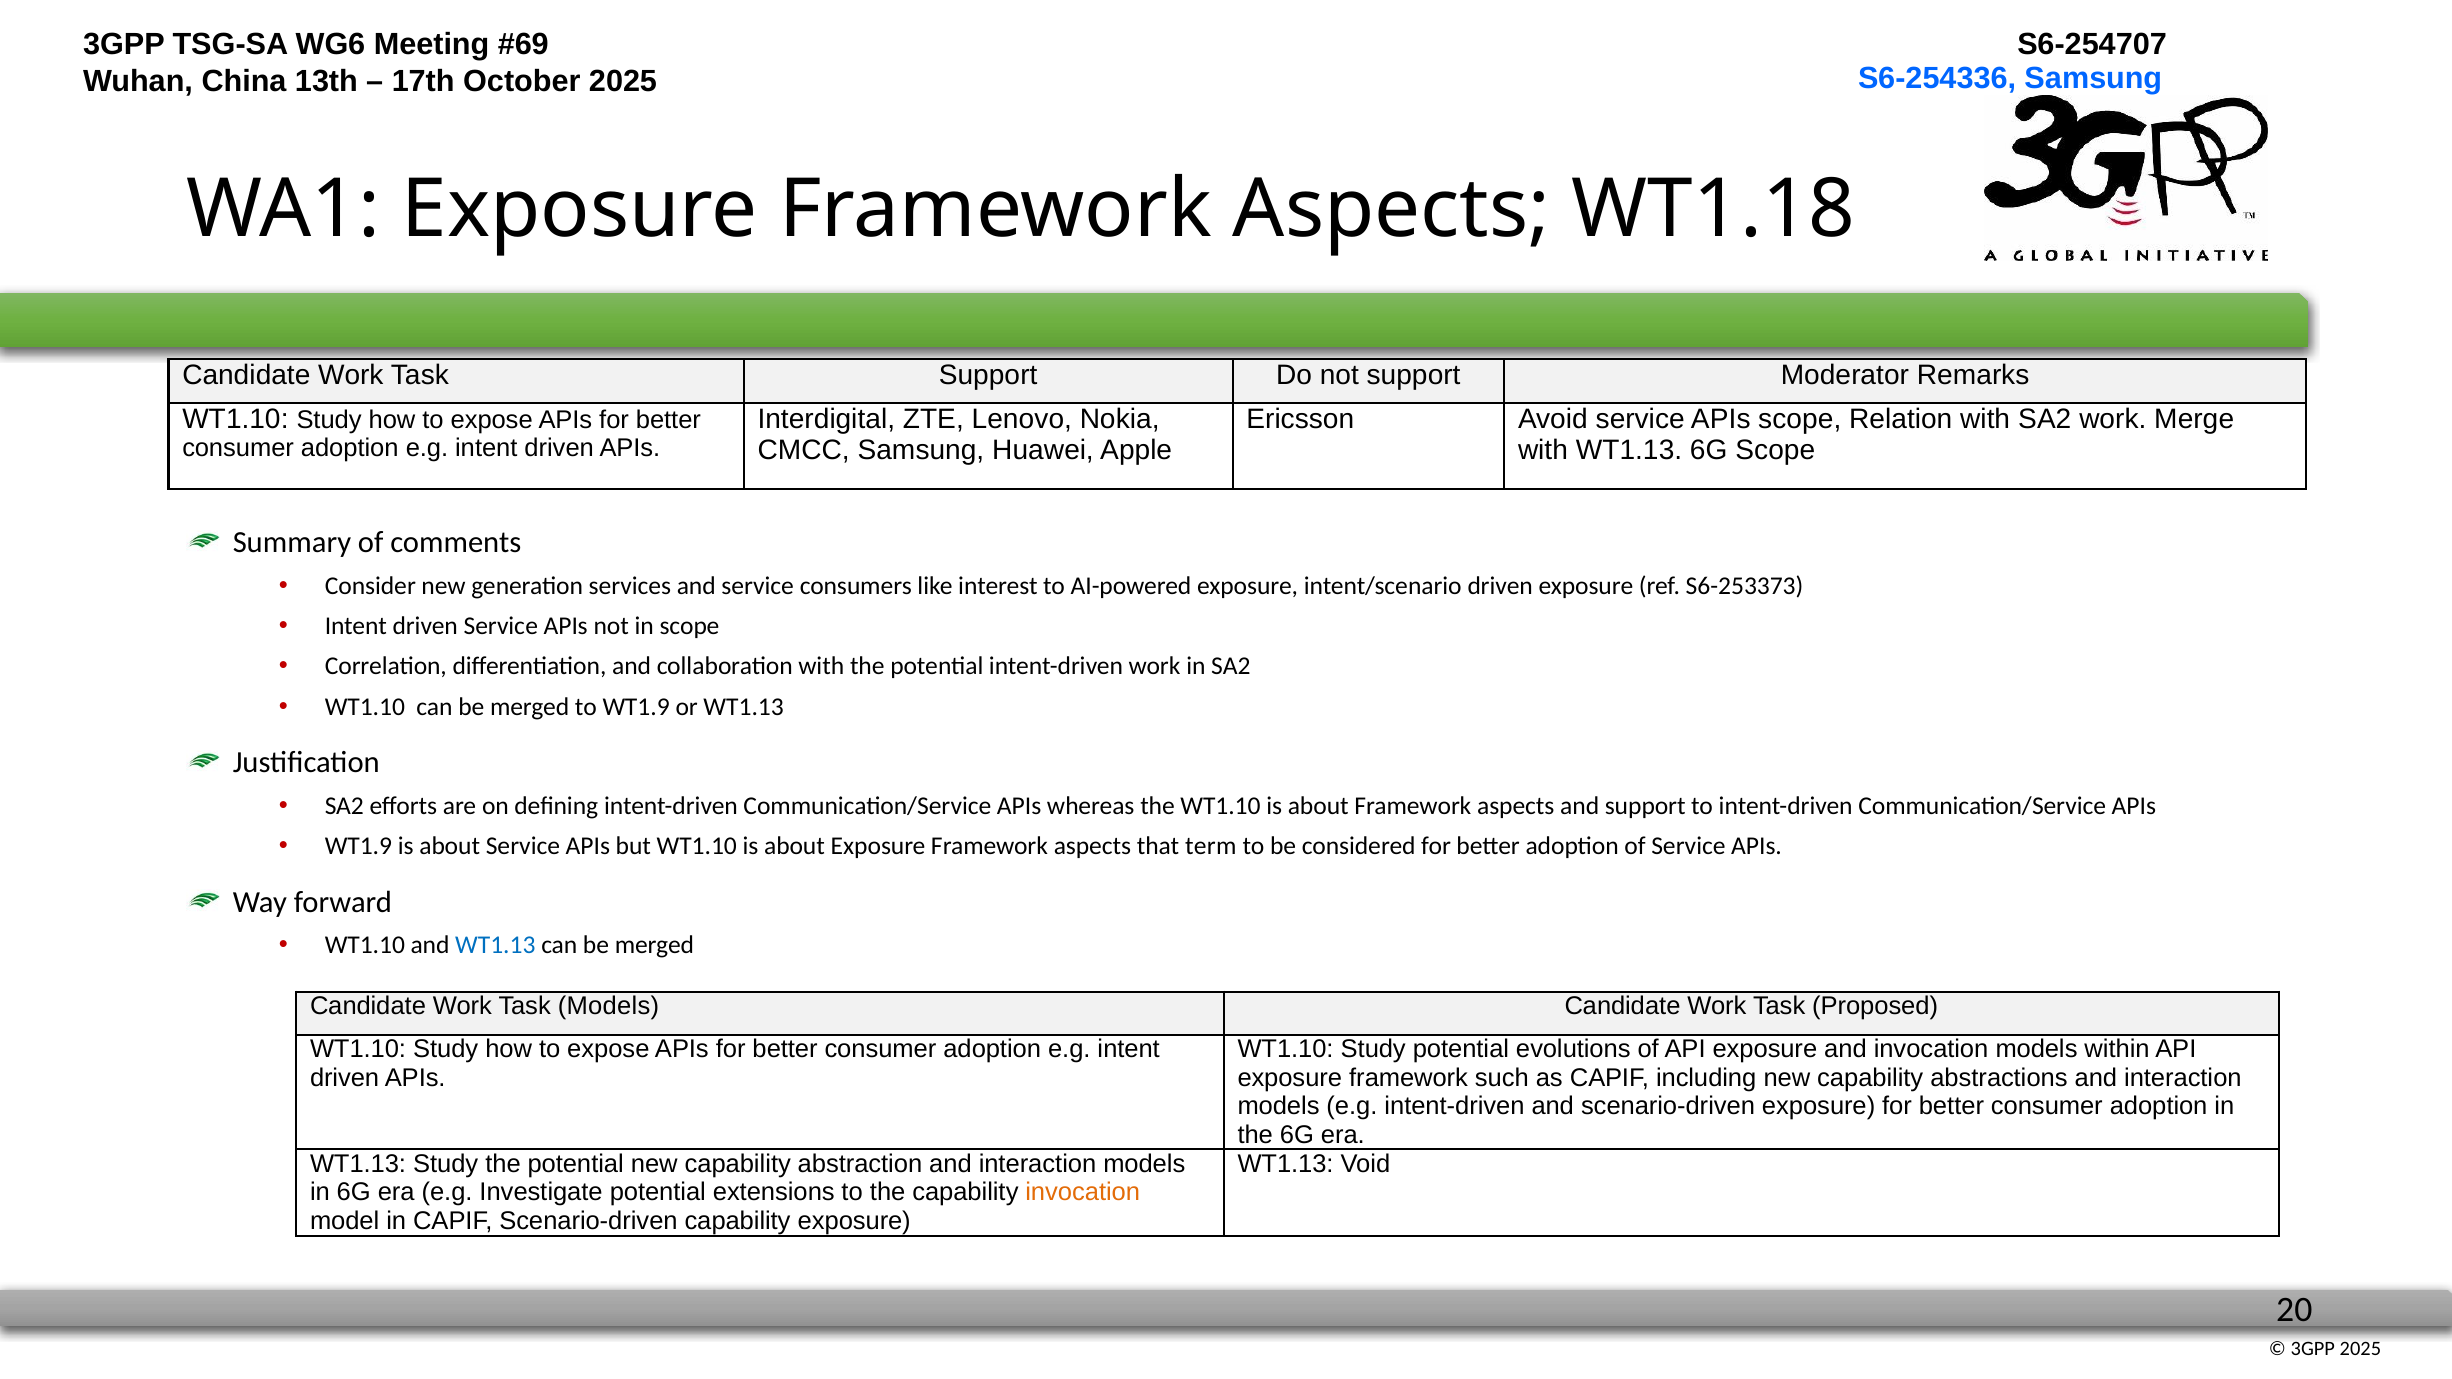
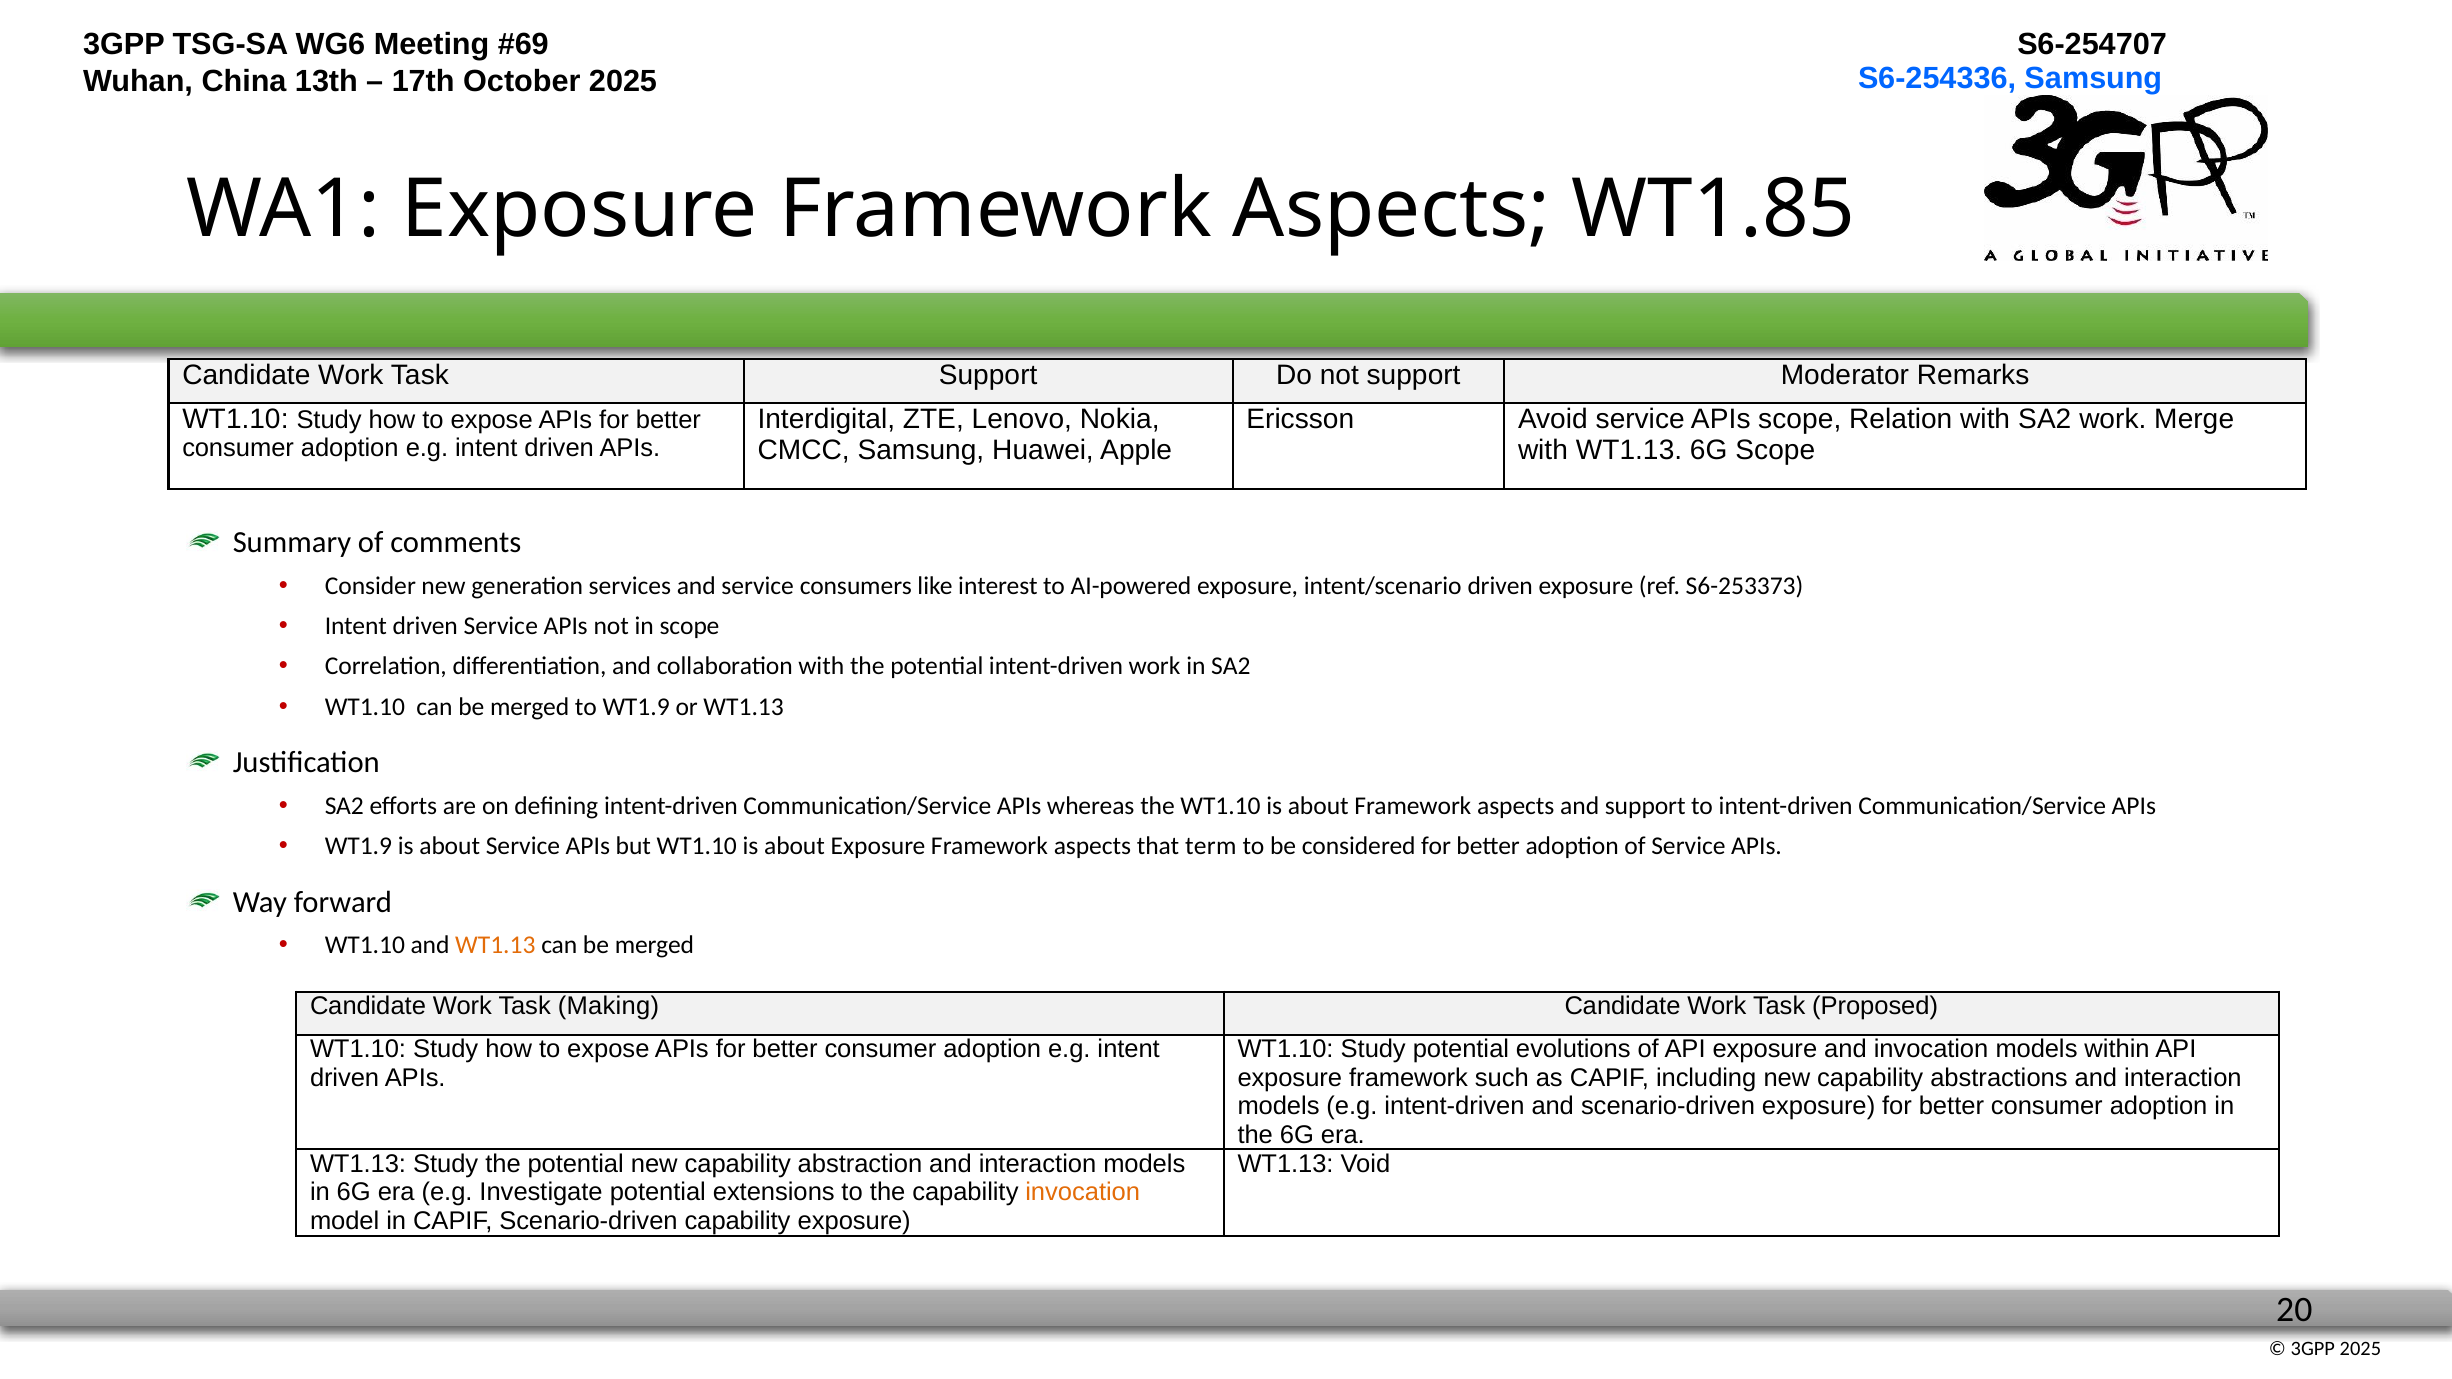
WT1.18: WT1.18 -> WT1.85 (1714, 209)
WT1.13 colour: blue -> orange (495, 946)
Task Models: Models -> Making (609, 1006)
